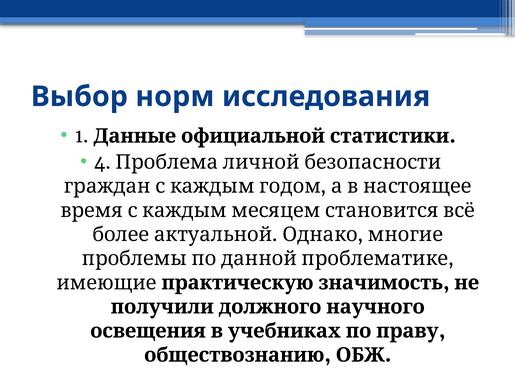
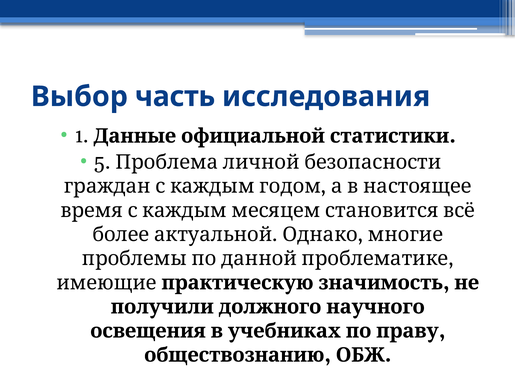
норм: норм -> часть (175, 96)
4: 4 -> 5 (102, 162)
